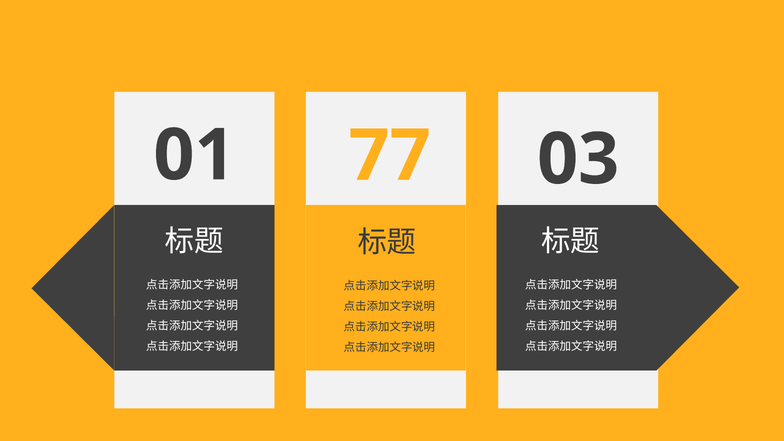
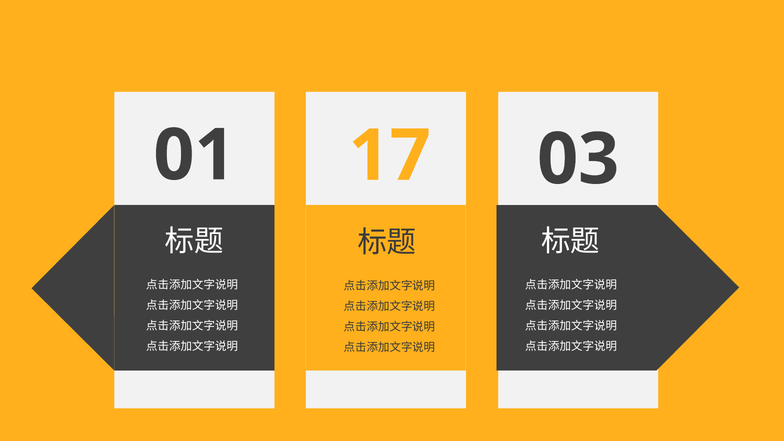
77: 77 -> 17 (390, 156)
